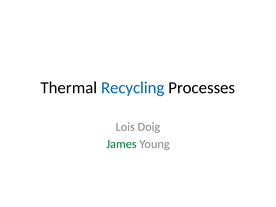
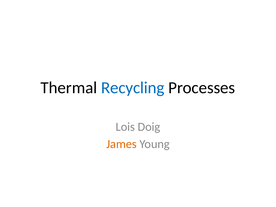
James colour: green -> orange (121, 144)
